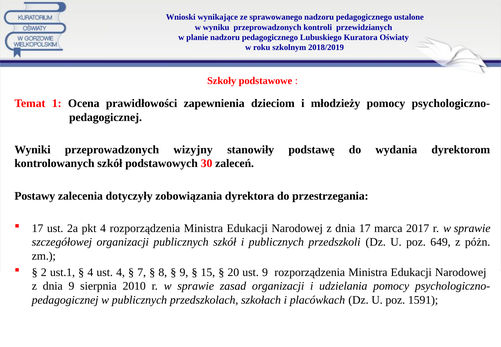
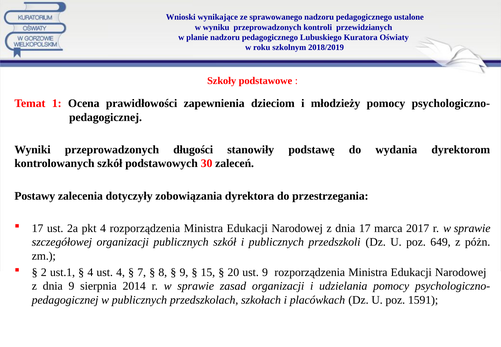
wizyjny: wizyjny -> długości (193, 150)
2010: 2010 -> 2014 (134, 286)
